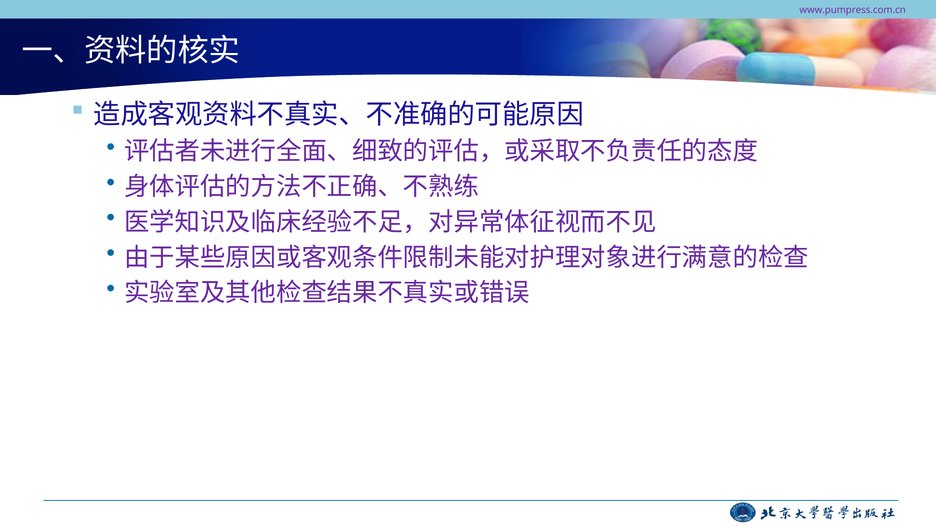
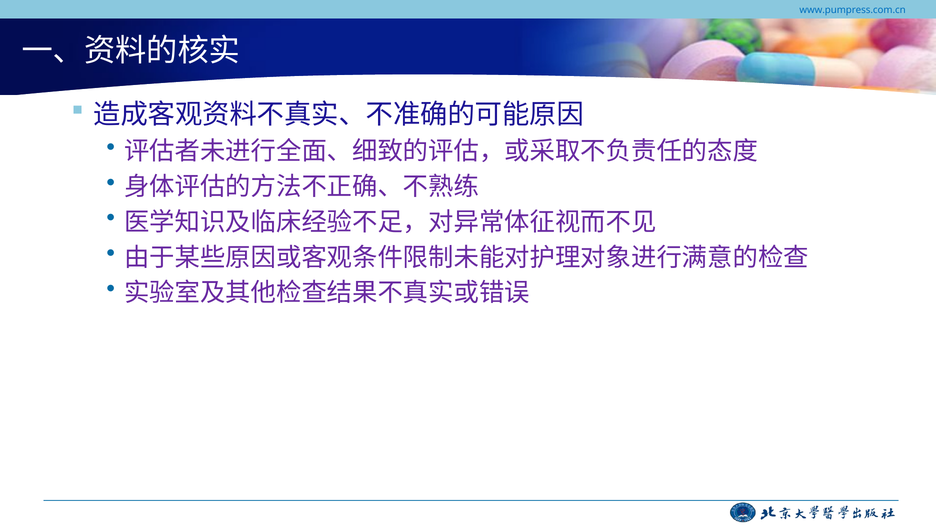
www.pumpress.com.cn colour: purple -> blue (853, 10)
